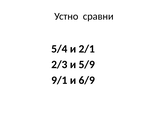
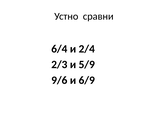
5/4: 5/4 -> 6/4 (59, 49)
2/1: 2/1 -> 2/4 (87, 49)
9/1: 9/1 -> 9/6 (59, 80)
